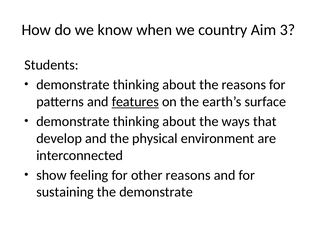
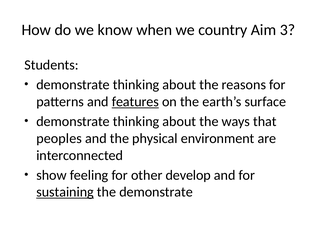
develop: develop -> peoples (59, 138)
other reasons: reasons -> develop (188, 175)
sustaining underline: none -> present (65, 192)
